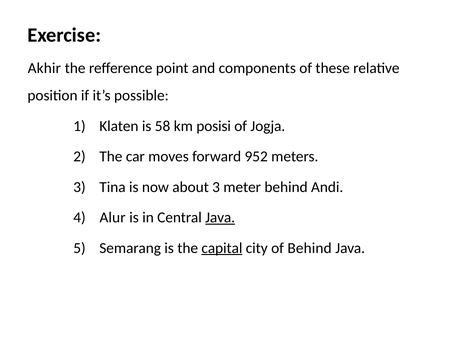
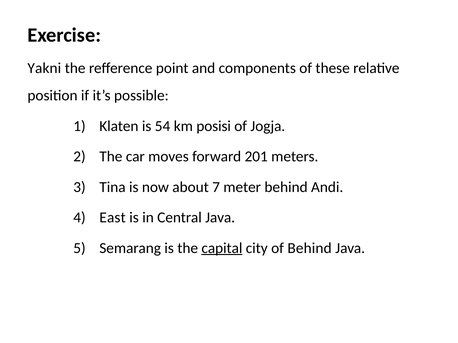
Akhir: Akhir -> Yakni (44, 68)
58: 58 -> 54 (163, 126)
952: 952 -> 201 (256, 157)
about 3: 3 -> 7 (216, 187)
Alur: Alur -> East (113, 218)
Java underline: present -> none (220, 218)
